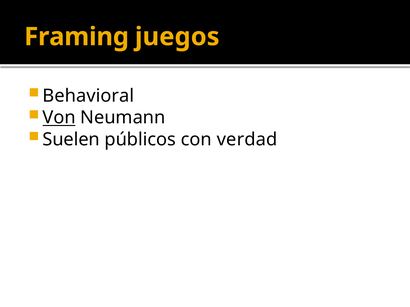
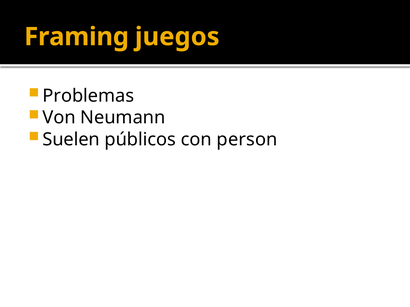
Behavioral: Behavioral -> Problemas (88, 96)
Von underline: present -> none (59, 118)
verdad: verdad -> person (247, 140)
